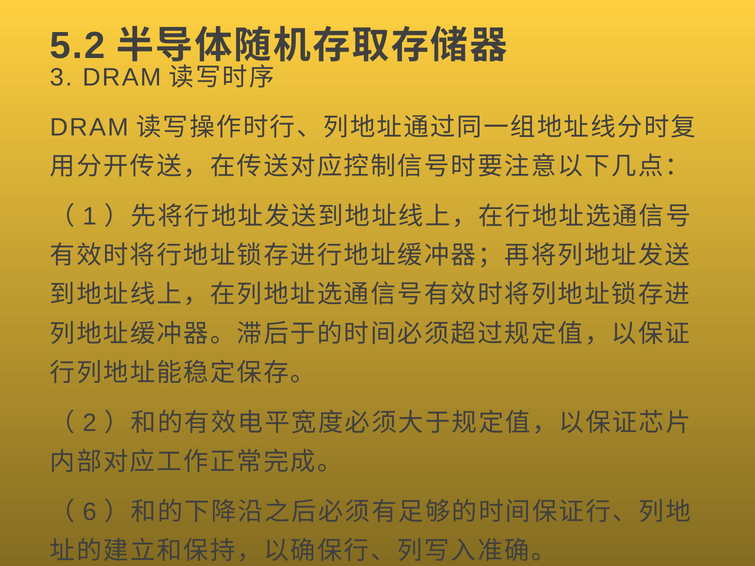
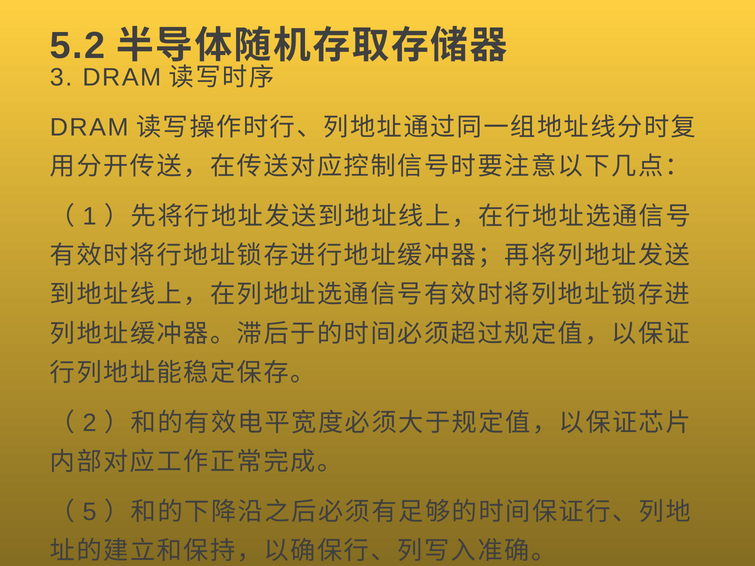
6: 6 -> 5 (90, 512)
